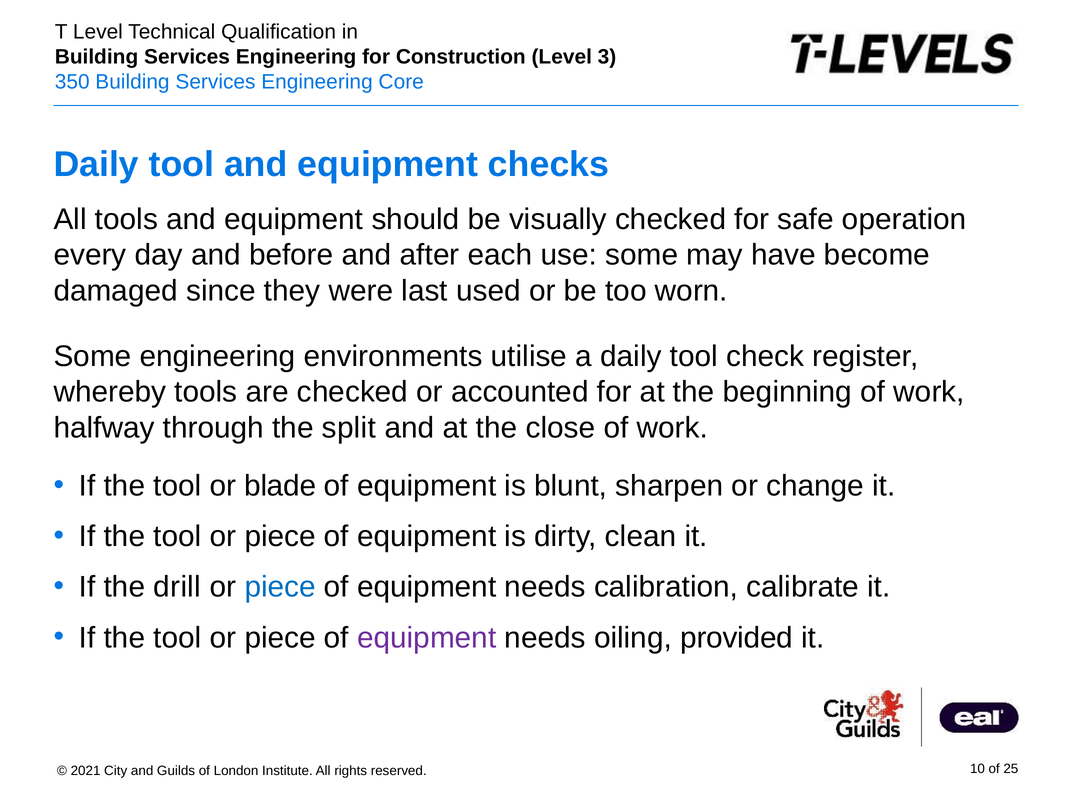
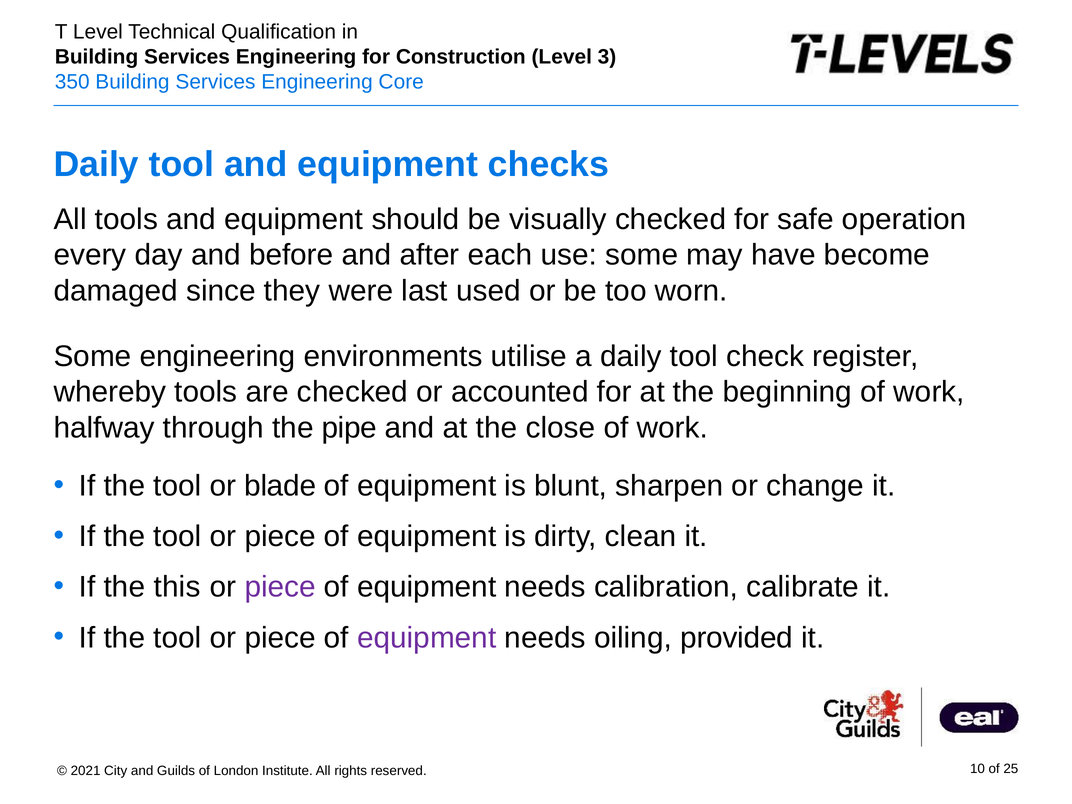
split: split -> pipe (349, 428)
drill: drill -> this (177, 587)
piece colour: blue -> purple (280, 587)
